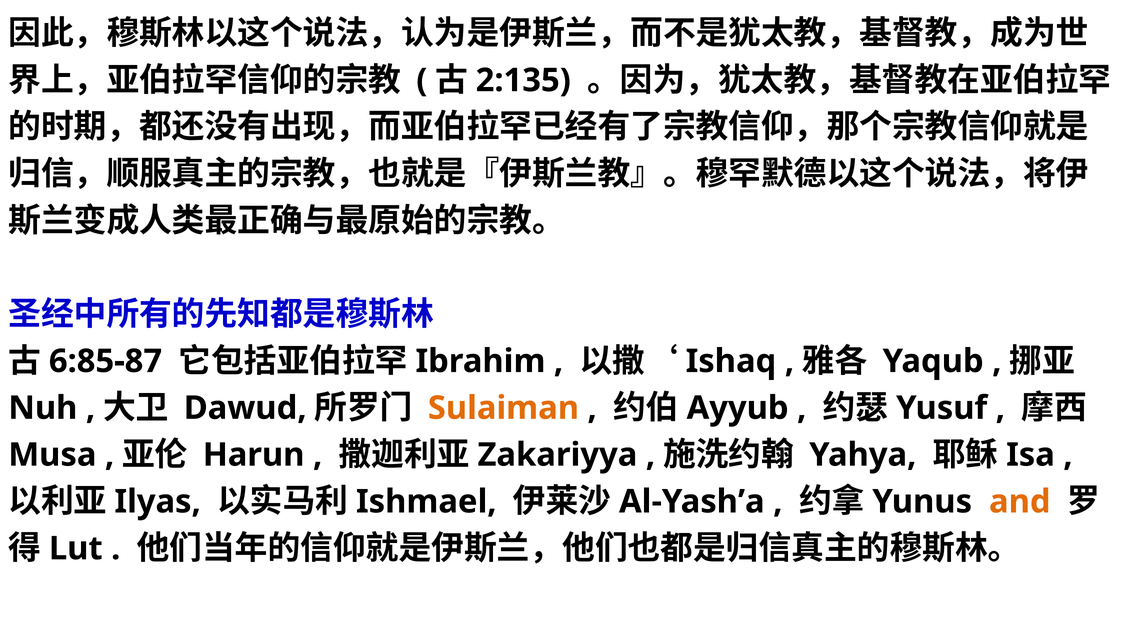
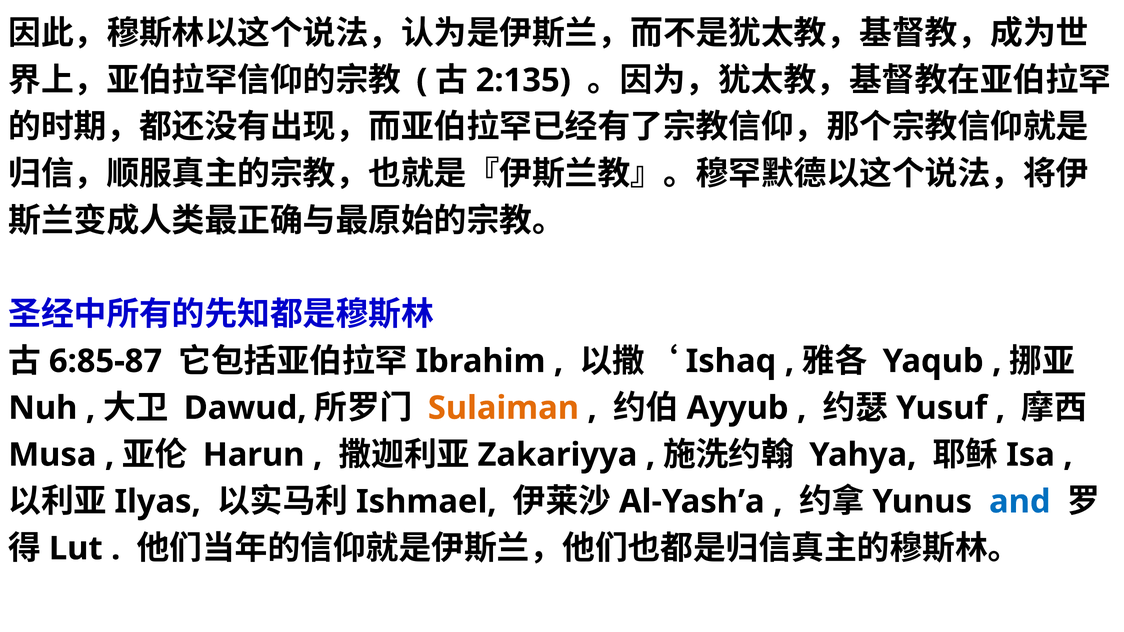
and colour: orange -> blue (1020, 502)
